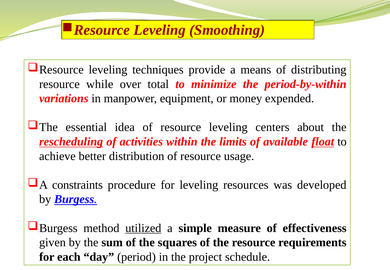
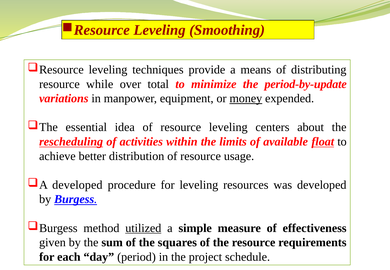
period-by-within: period-by-within -> period-by-update (306, 84)
money underline: none -> present (246, 98)
constraints: constraints -> developed (77, 185)
